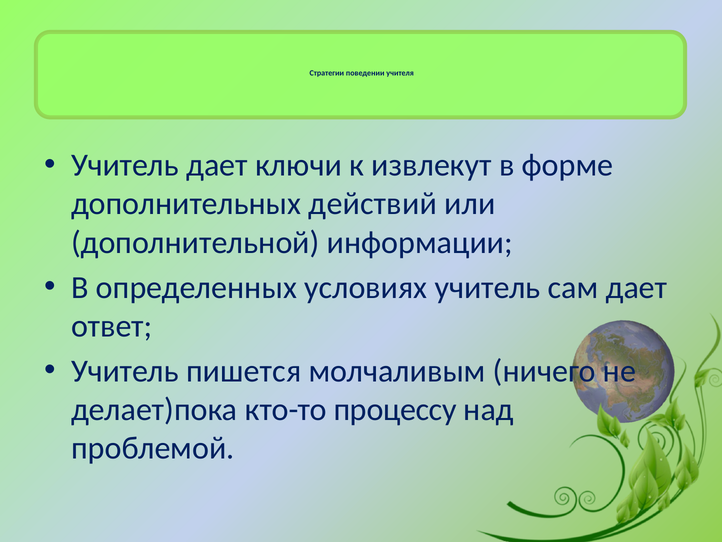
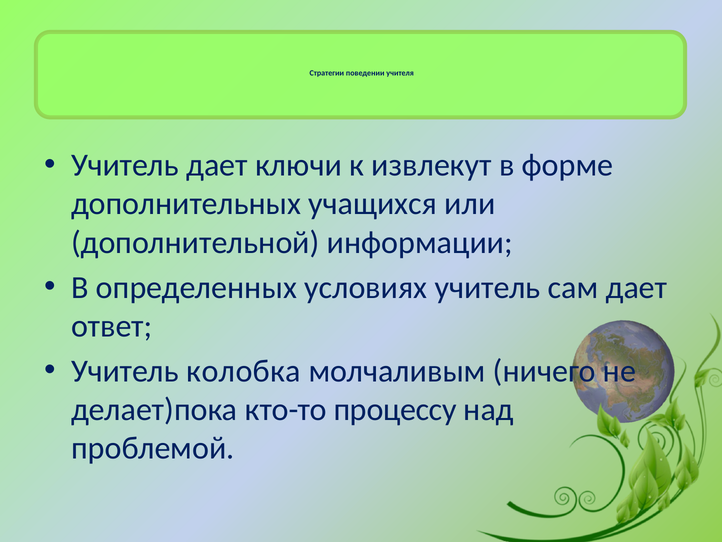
действий: действий -> учащихся (373, 204)
пишется: пишется -> колобка (244, 371)
